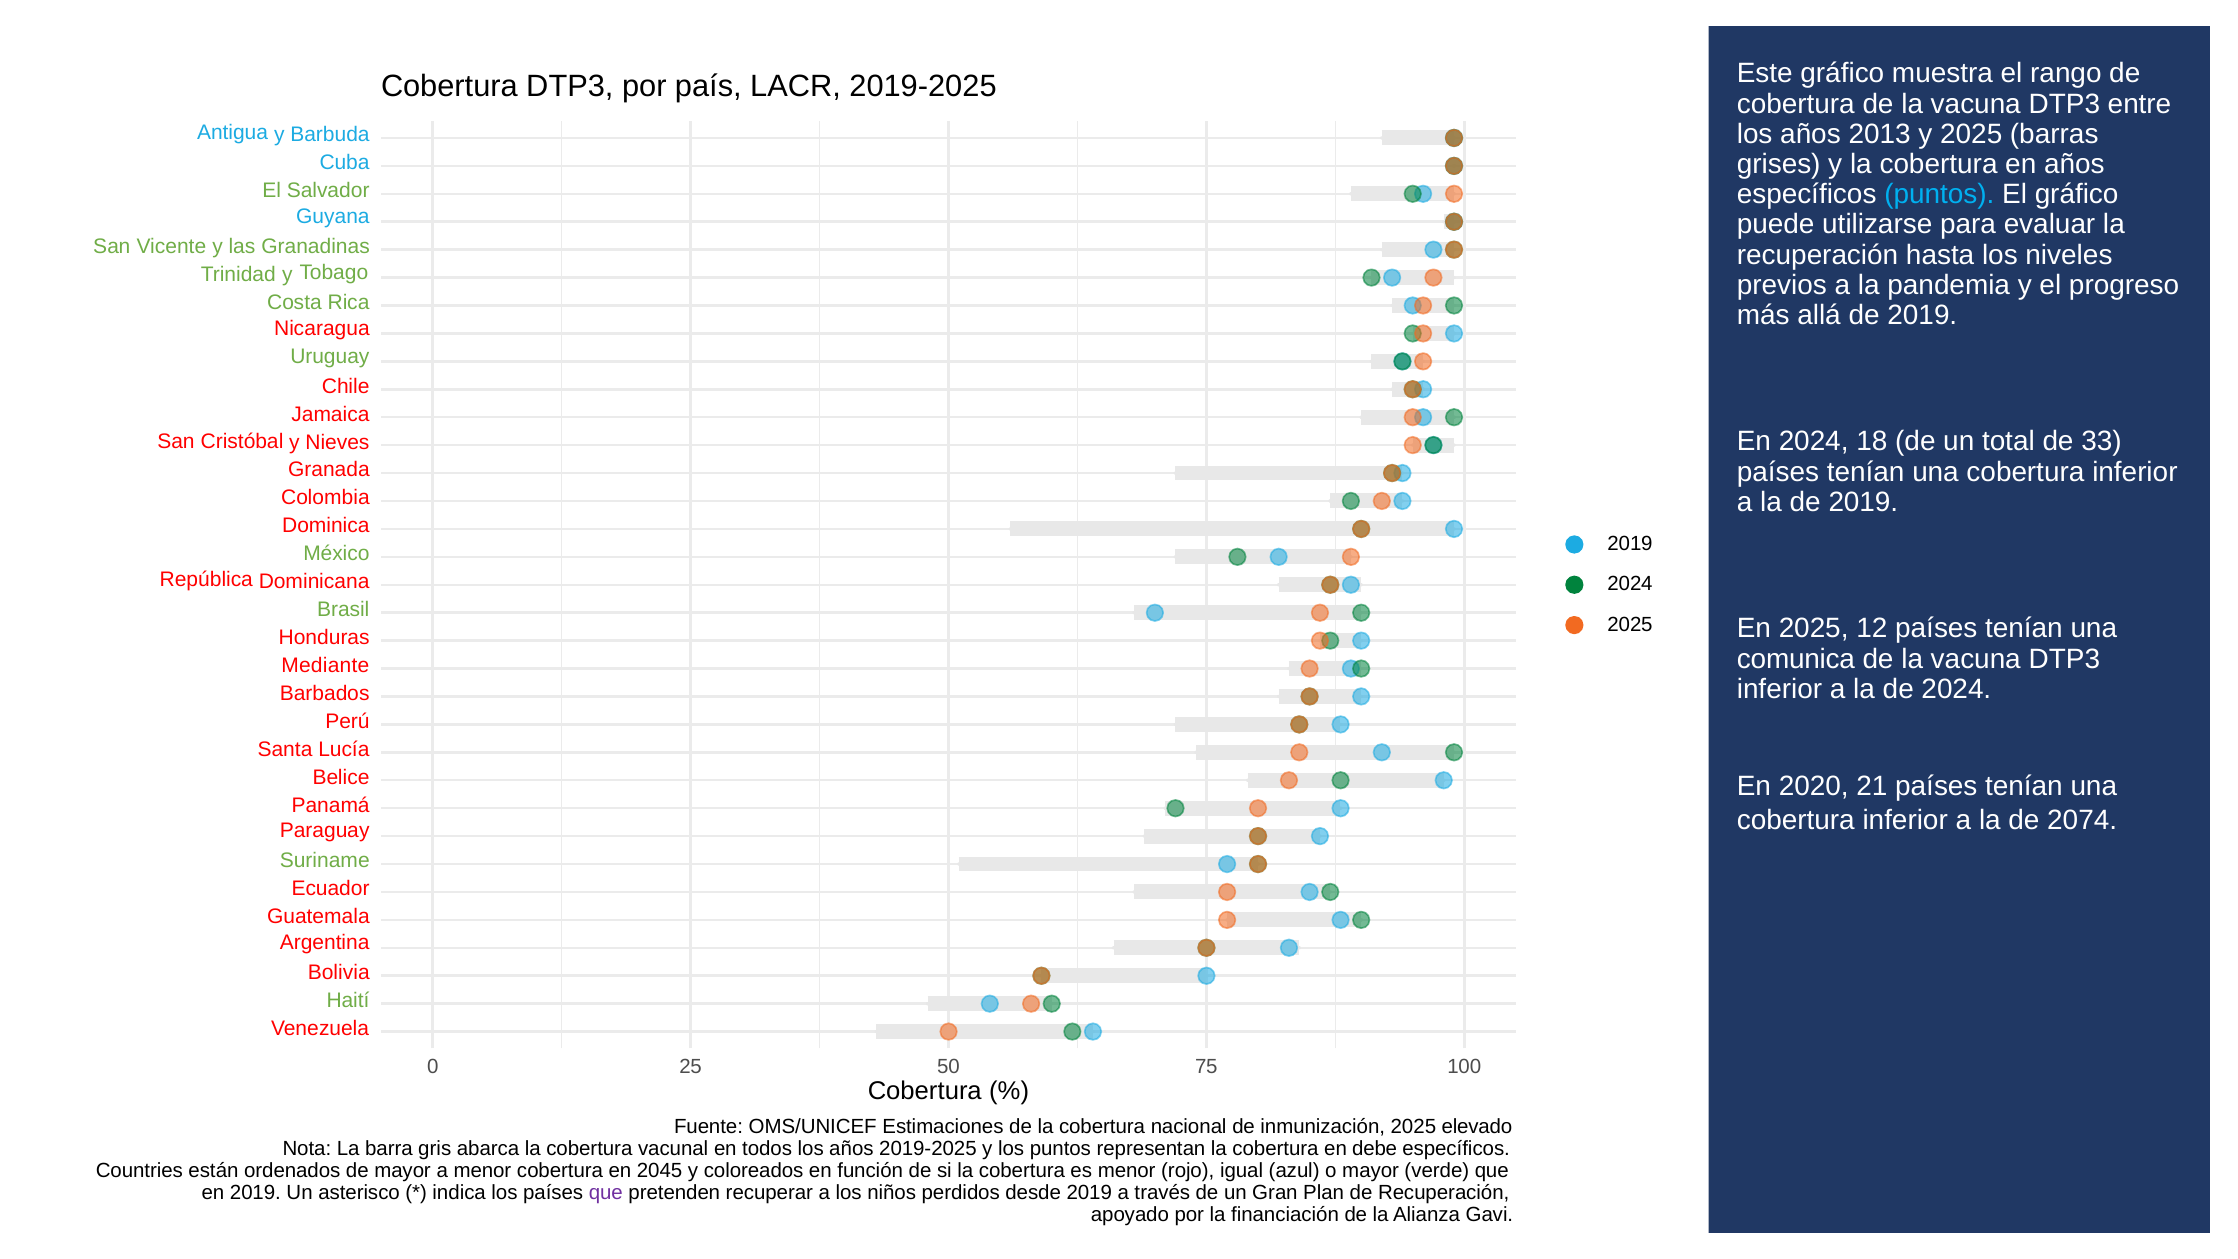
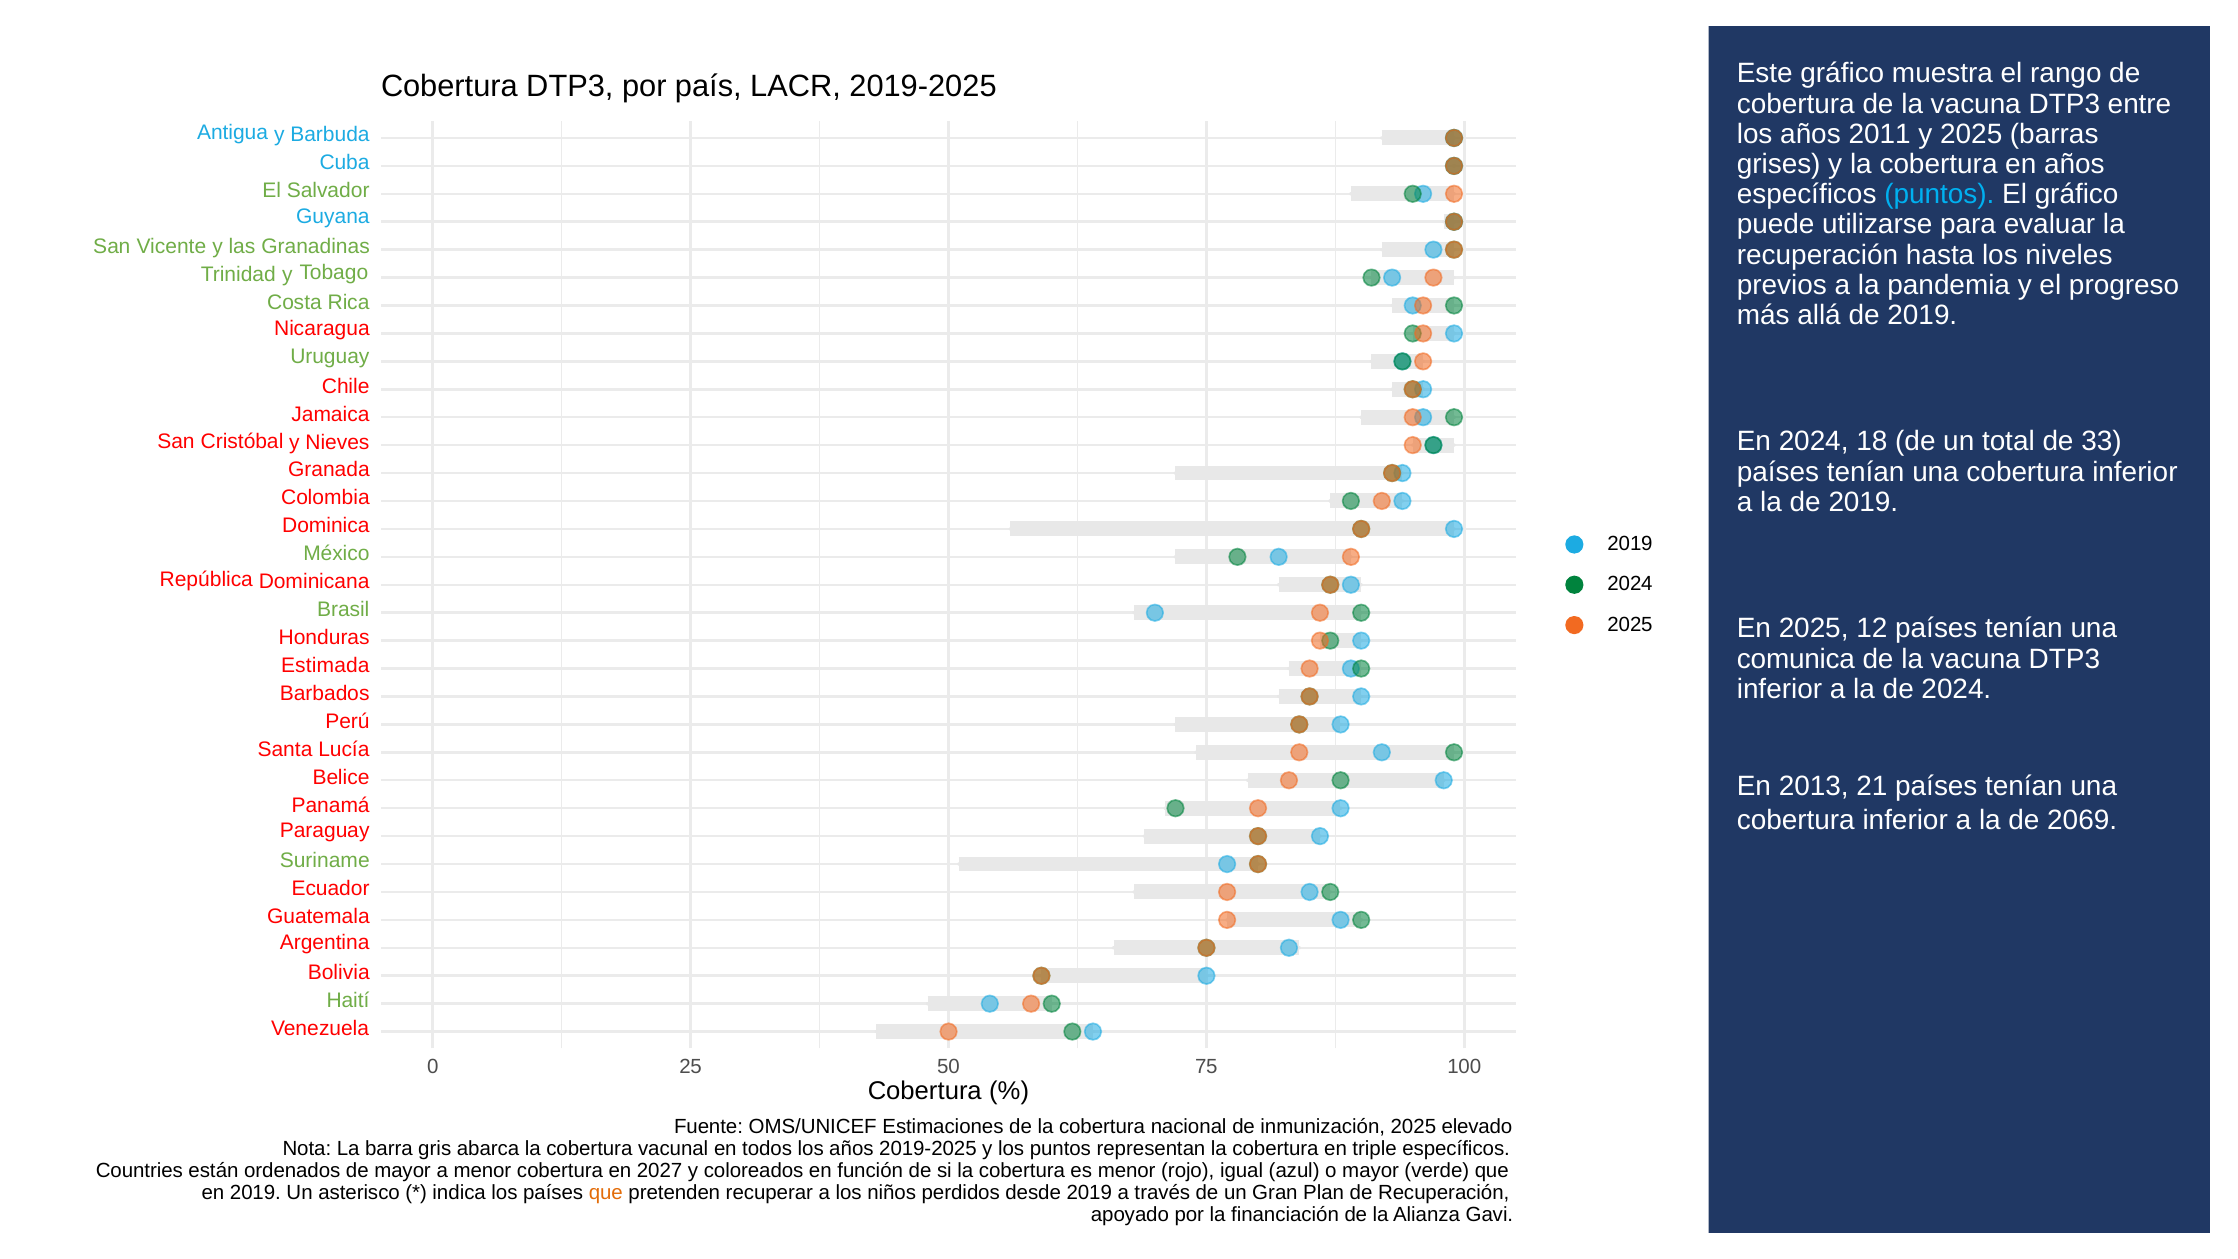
2013: 2013 -> 2011 (1880, 134)
Mediante: Mediante -> Estimada (325, 665)
2020: 2020 -> 2013 (1814, 786)
2074: 2074 -> 2069 (2082, 820)
debe: debe -> triple (1375, 1148)
2045: 2045 -> 2027 (660, 1170)
que colour: purple -> orange (606, 1193)
